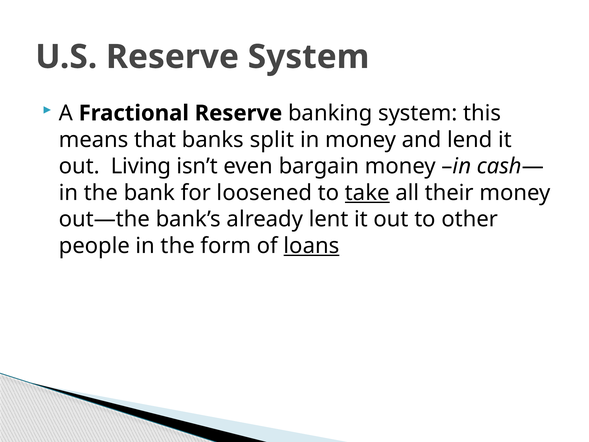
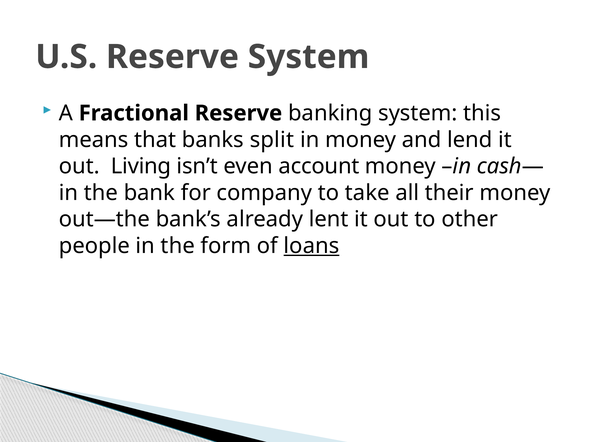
bargain: bargain -> account (319, 166)
loosened: loosened -> company (264, 193)
take underline: present -> none (367, 193)
